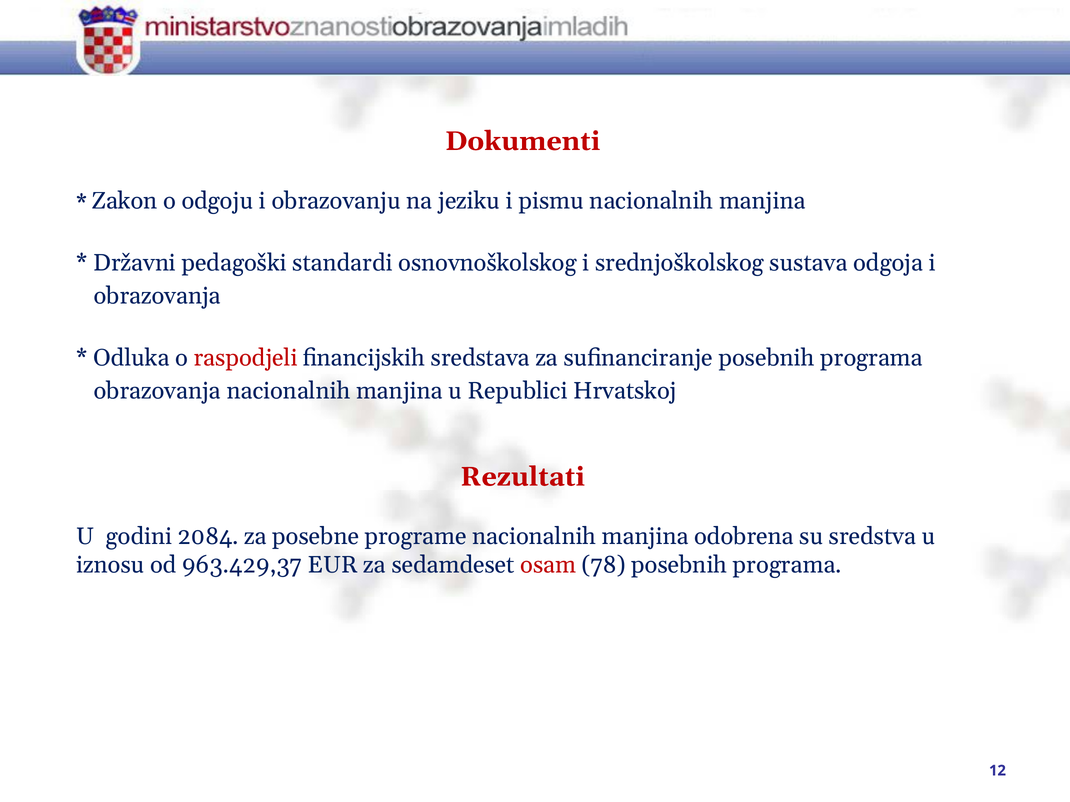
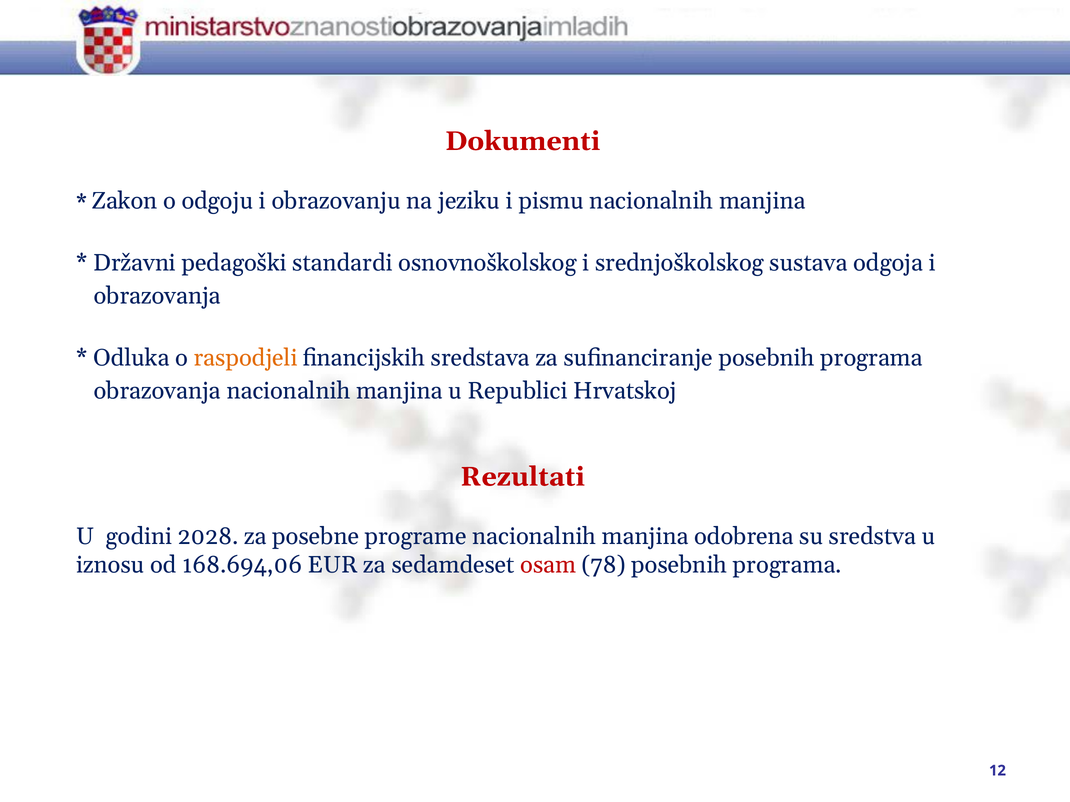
raspodjeli colour: red -> orange (246, 358)
2084: 2084 -> 2028 (208, 537)
963.429,37: 963.429,37 -> 168.694,06 (242, 565)
